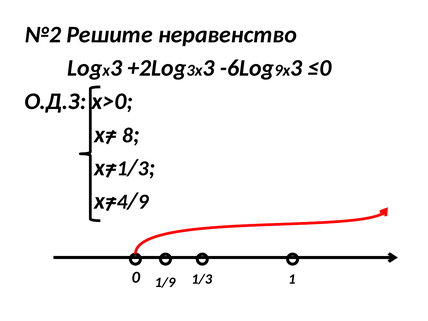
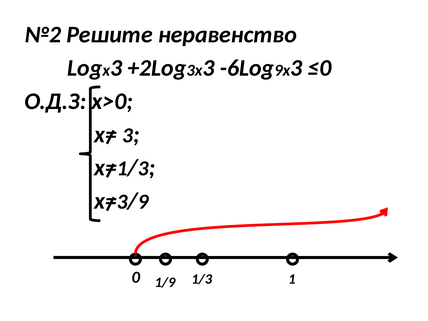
8: 8 -> 3 (128, 135)
4: 4 -> 3 (122, 202)
